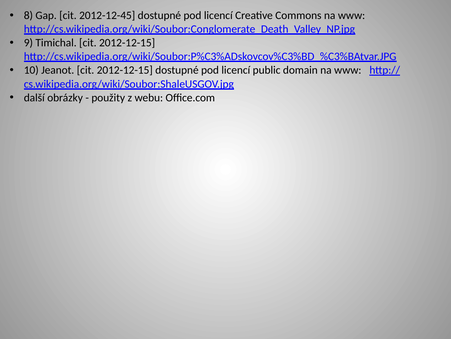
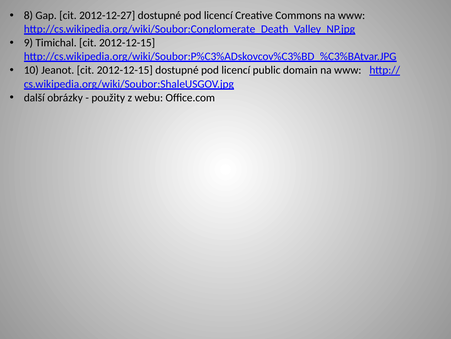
2012-12-45: 2012-12-45 -> 2012-12-27 (107, 16)
